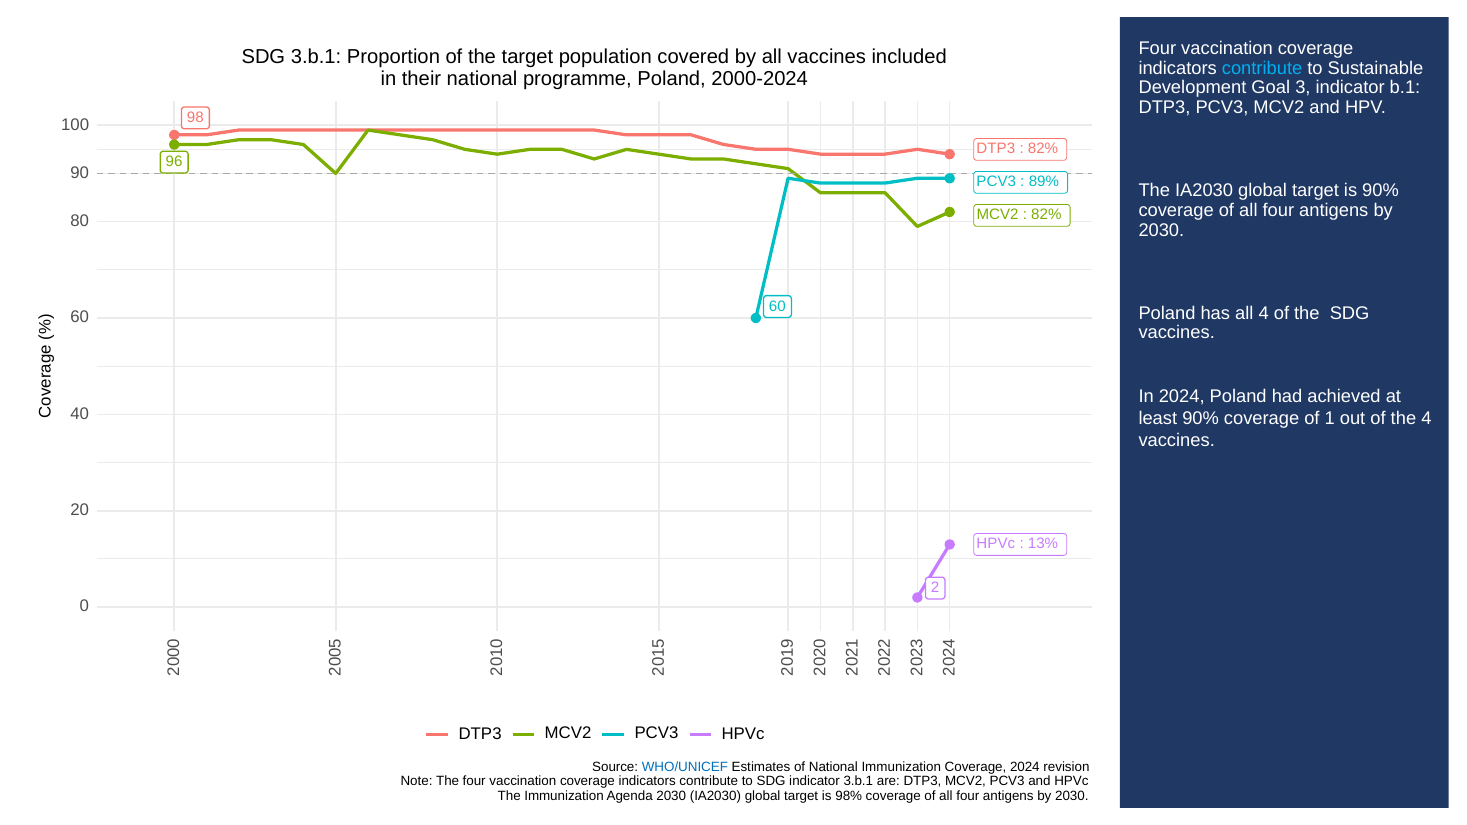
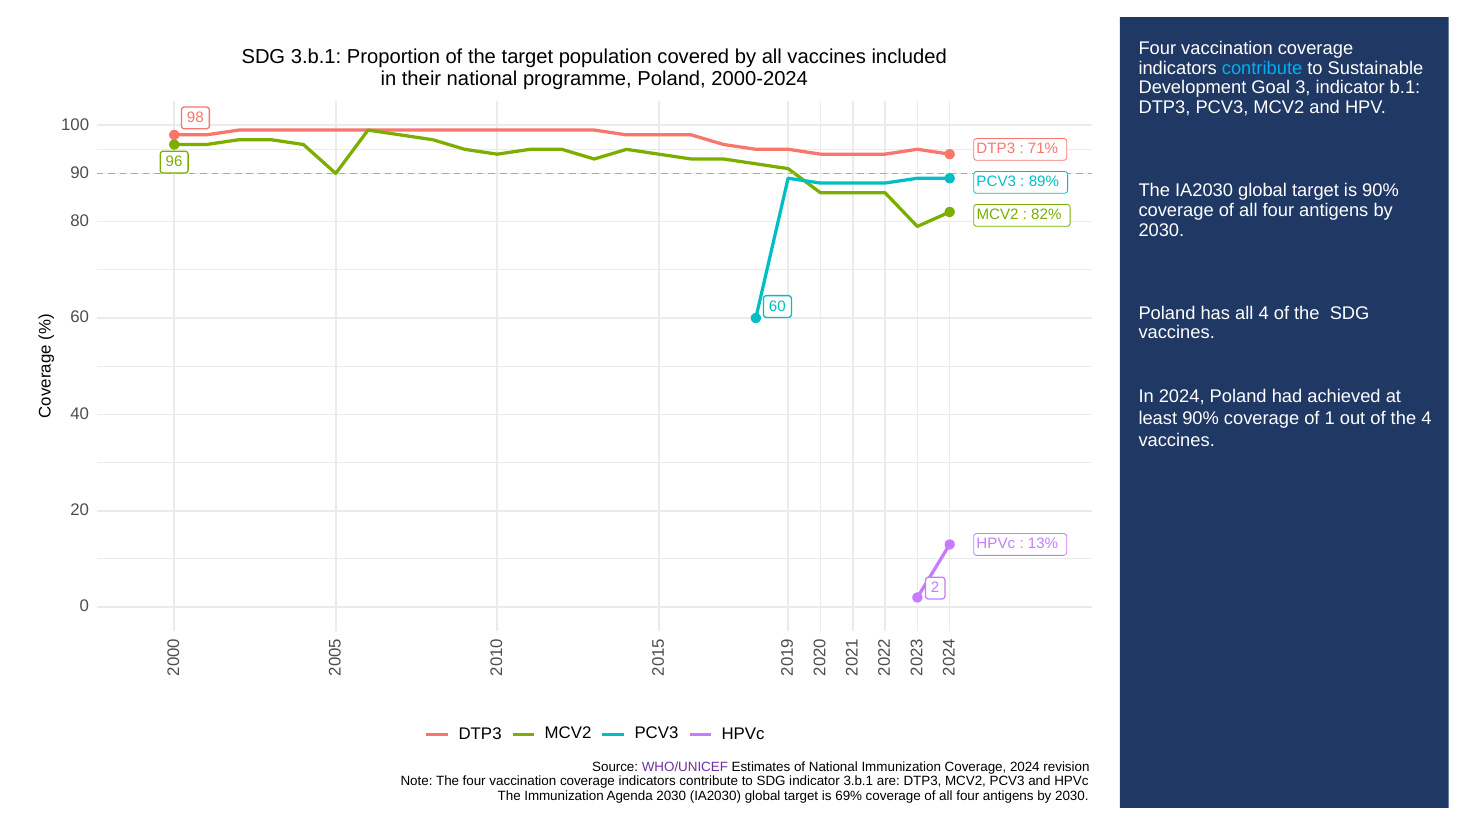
82%: 82% -> 71% (1043, 149)
WHO/UNICEF colour: blue -> purple (685, 767)
98%: 98% -> 69% (849, 796)
